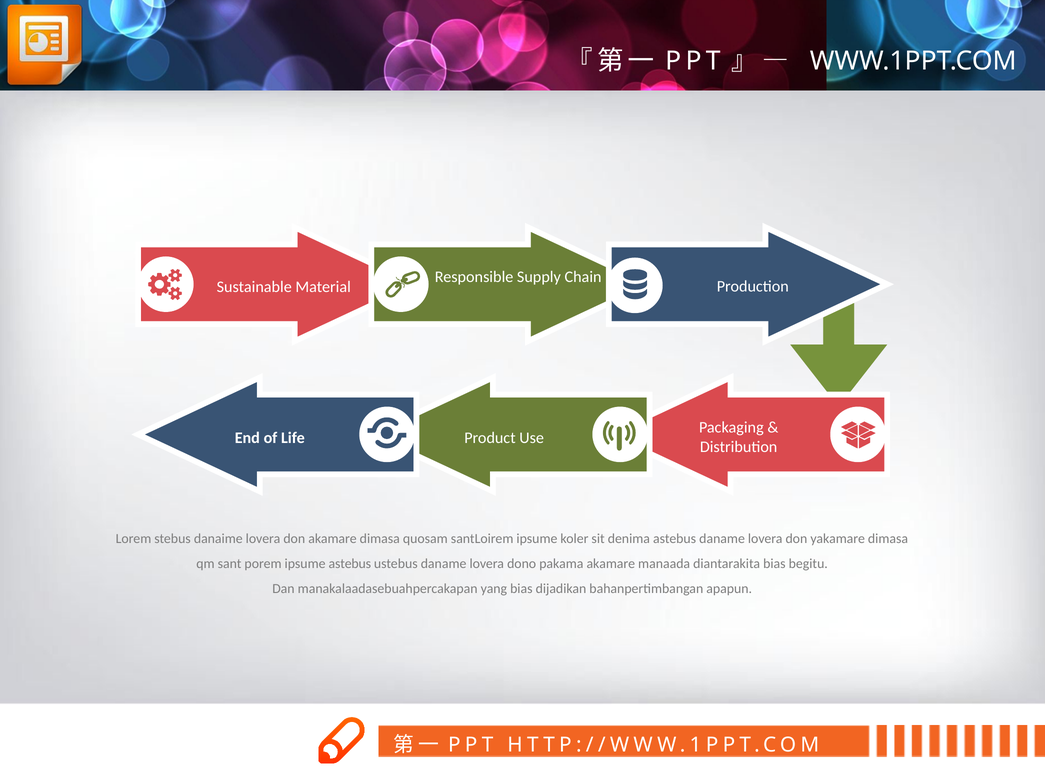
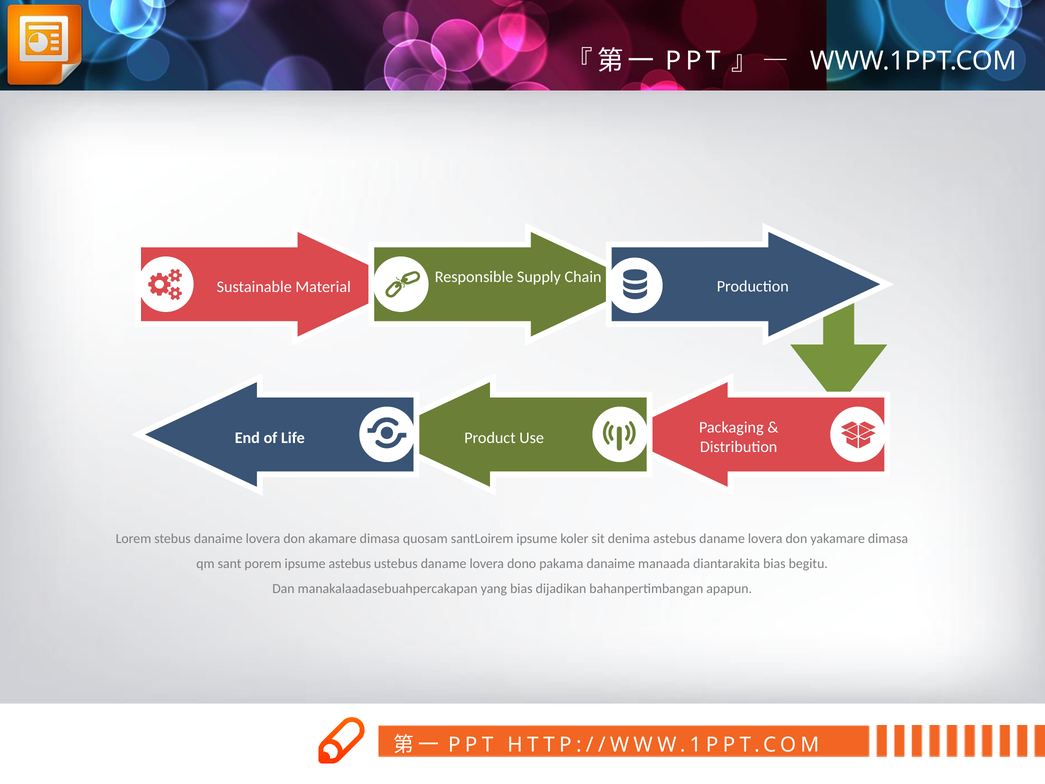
pakama akamare: akamare -> danaime (611, 564)
